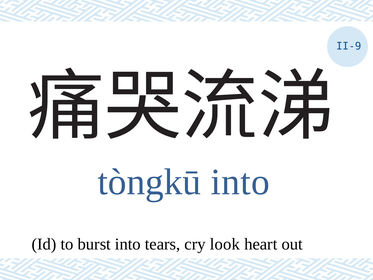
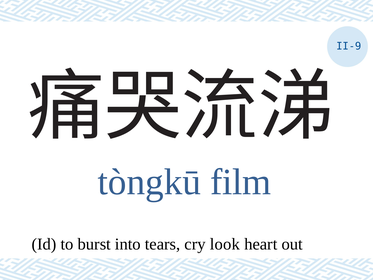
tòngkū into: into -> film (241, 182)
